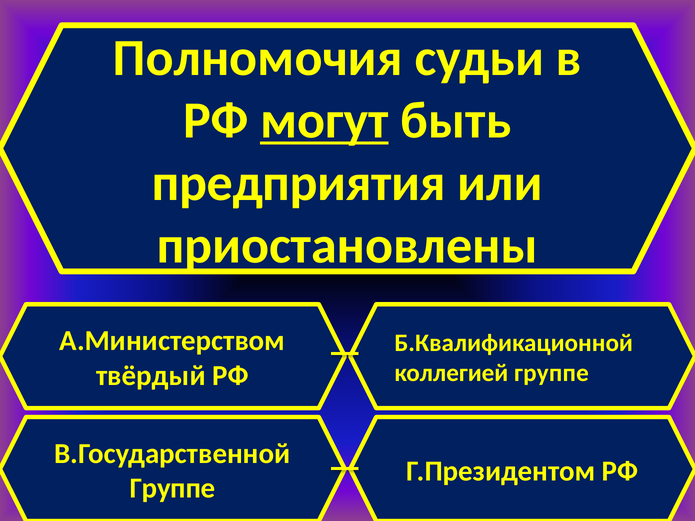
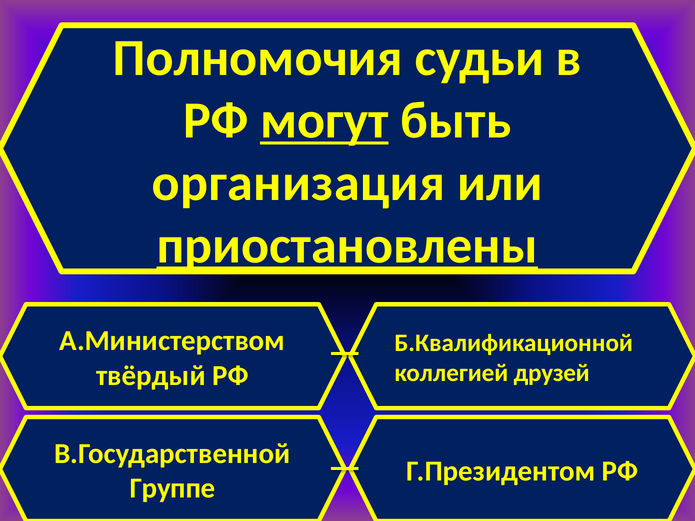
предприятия: предприятия -> организация (298, 183)
приостановлены underline: none -> present (347, 246)
коллегией группе: группе -> друзей (552, 373)
